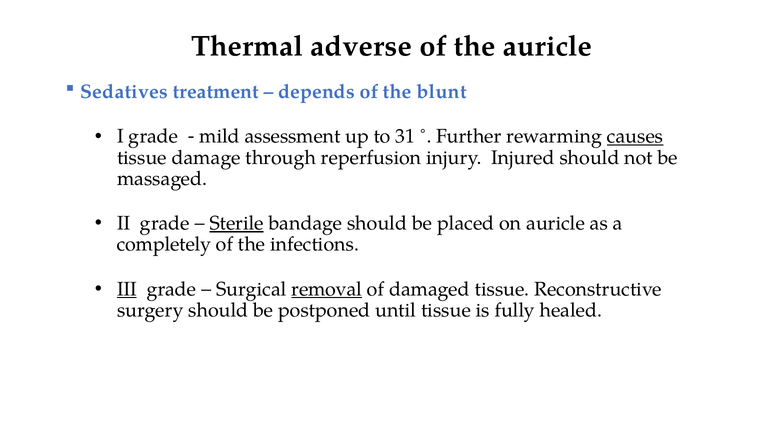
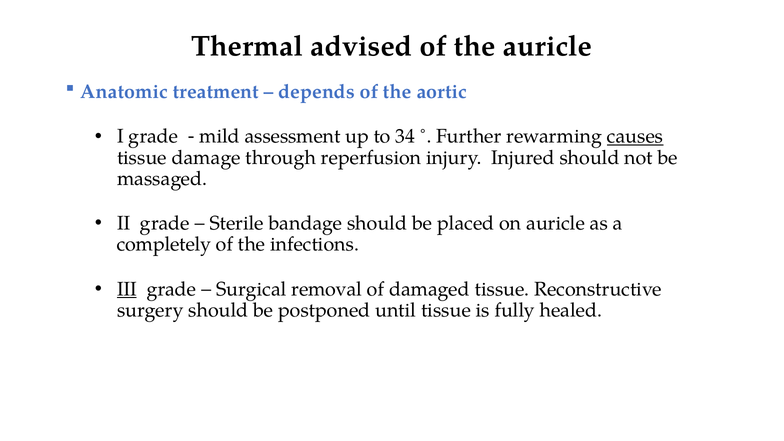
adverse: adverse -> advised (361, 46)
Sedatives: Sedatives -> Anatomic (124, 92)
blunt: blunt -> aortic (442, 92)
31: 31 -> 34 (405, 136)
Sterile underline: present -> none (237, 223)
removal underline: present -> none (327, 289)
